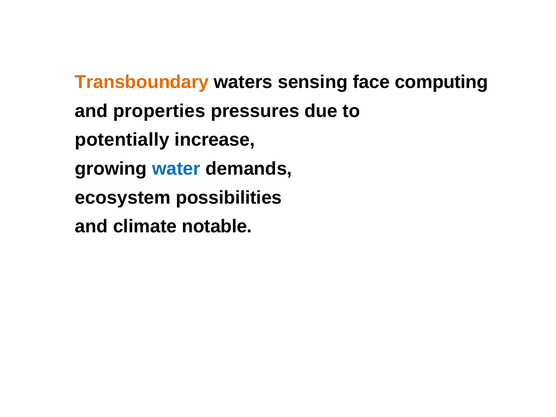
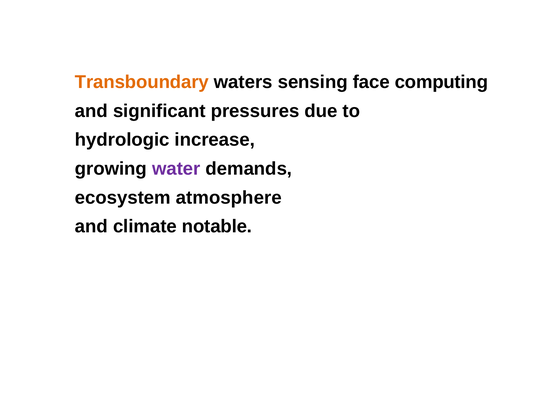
properties: properties -> significant (159, 111)
potentially: potentially -> hydrologic (122, 140)
water colour: blue -> purple (176, 169)
possibilities: possibilities -> atmosphere (229, 198)
